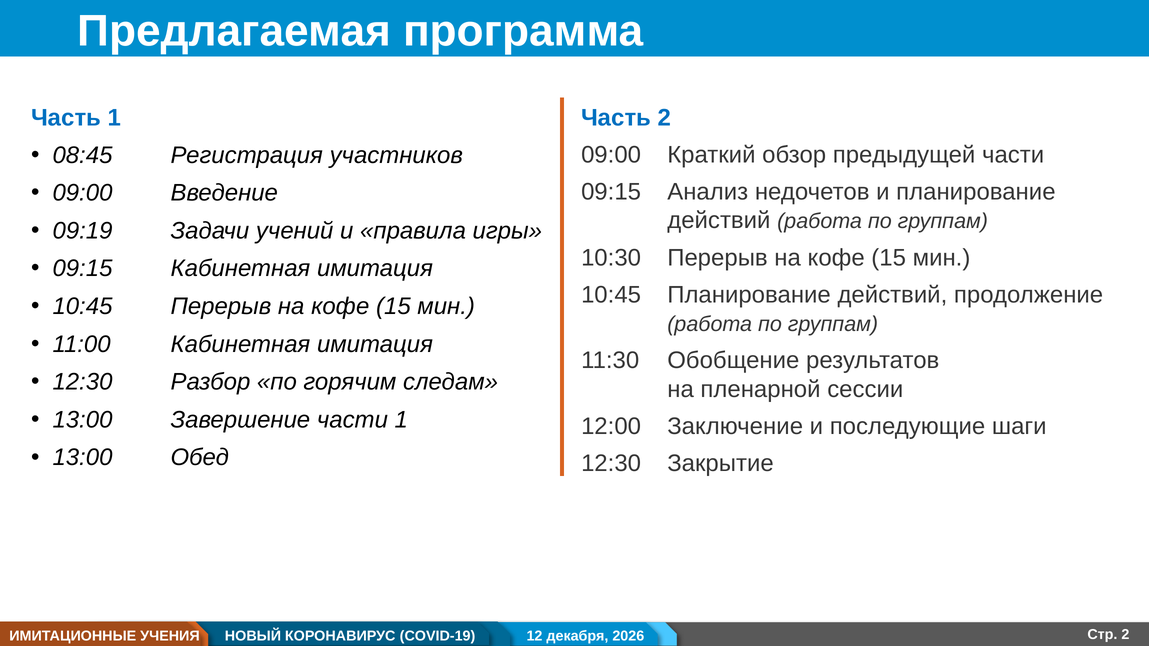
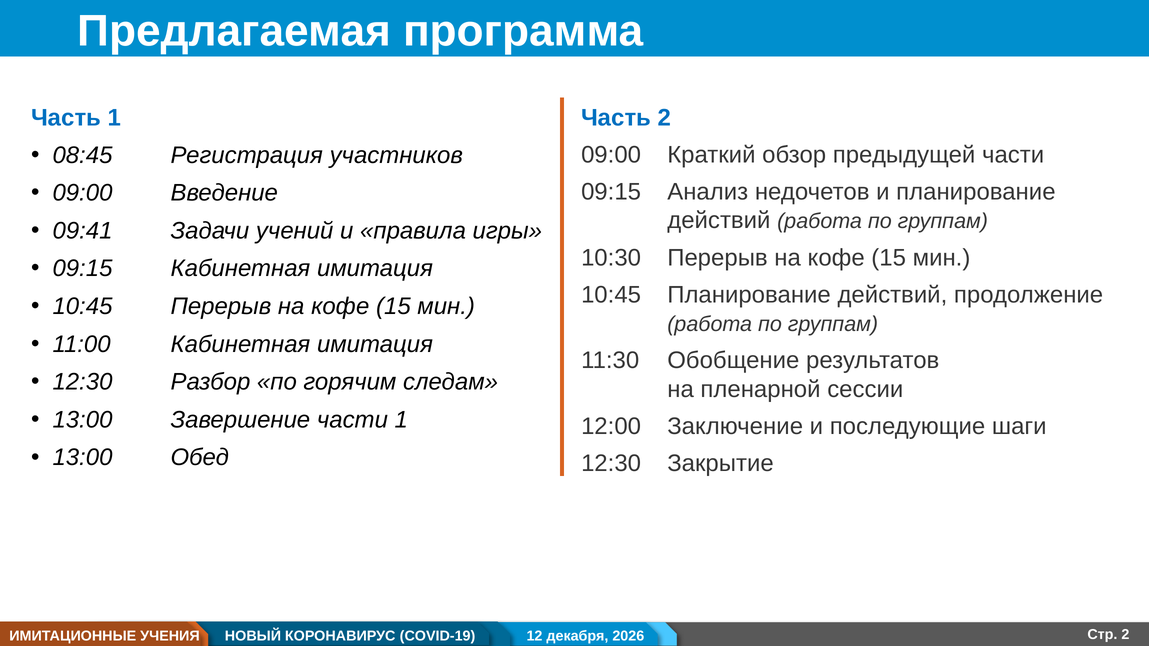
09:19: 09:19 -> 09:41 (83, 231)
